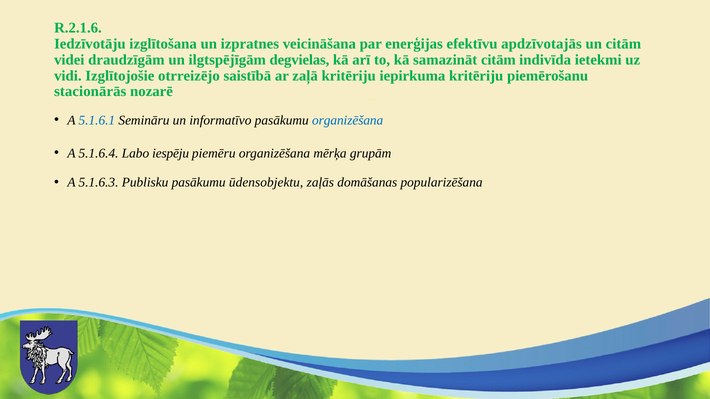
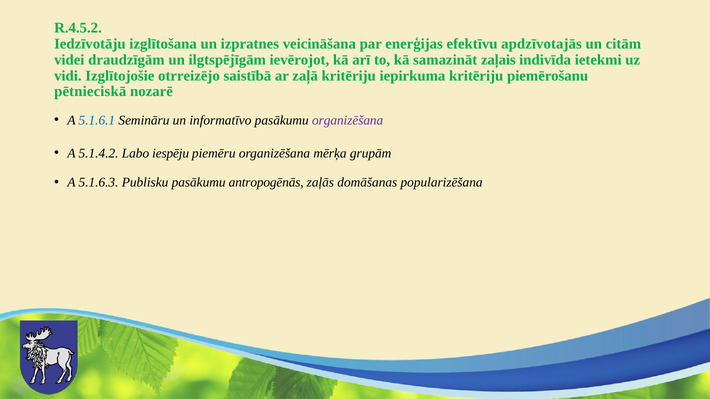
R.2.1.6: R.2.1.6 -> R.4.5.2 (78, 28)
degvielas: degvielas -> ievērojot (299, 60)
samazināt citām: citām -> zaļais (498, 60)
stacionārās: stacionārās -> pētnieciskā (90, 92)
organizēšana colour: blue -> purple (348, 120)
5.1.6.4: 5.1.6.4 -> 5.1.4.2 (99, 153)
ūdensobjektu: ūdensobjektu -> antropogēnās (266, 182)
